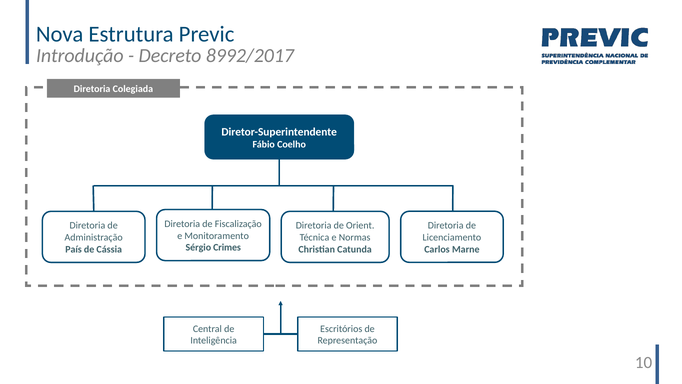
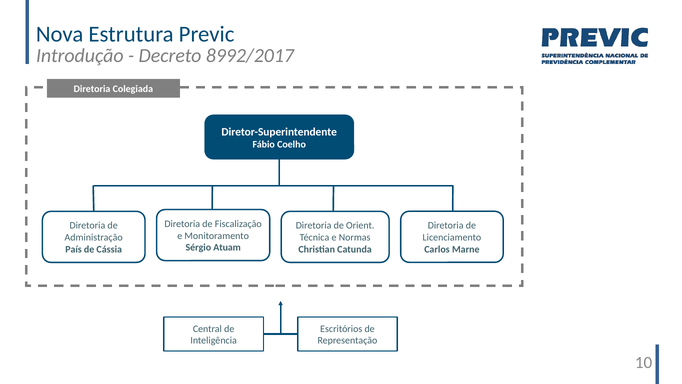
Crimes: Crimes -> Atuam (227, 247)
